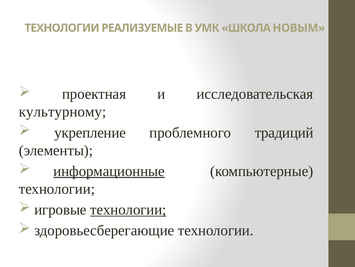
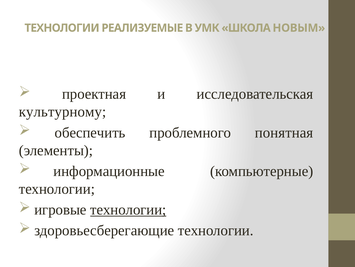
укрепление: укрепление -> обеспечить (90, 132)
традиций: традиций -> понятная (284, 132)
информационные underline: present -> none (109, 171)
